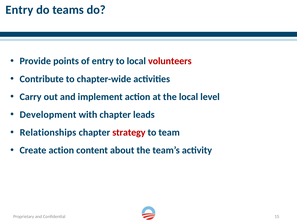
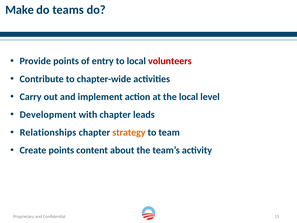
Entry: Entry -> Make (20, 10)
strategy colour: red -> orange (129, 132)
Create action: action -> points (61, 150)
